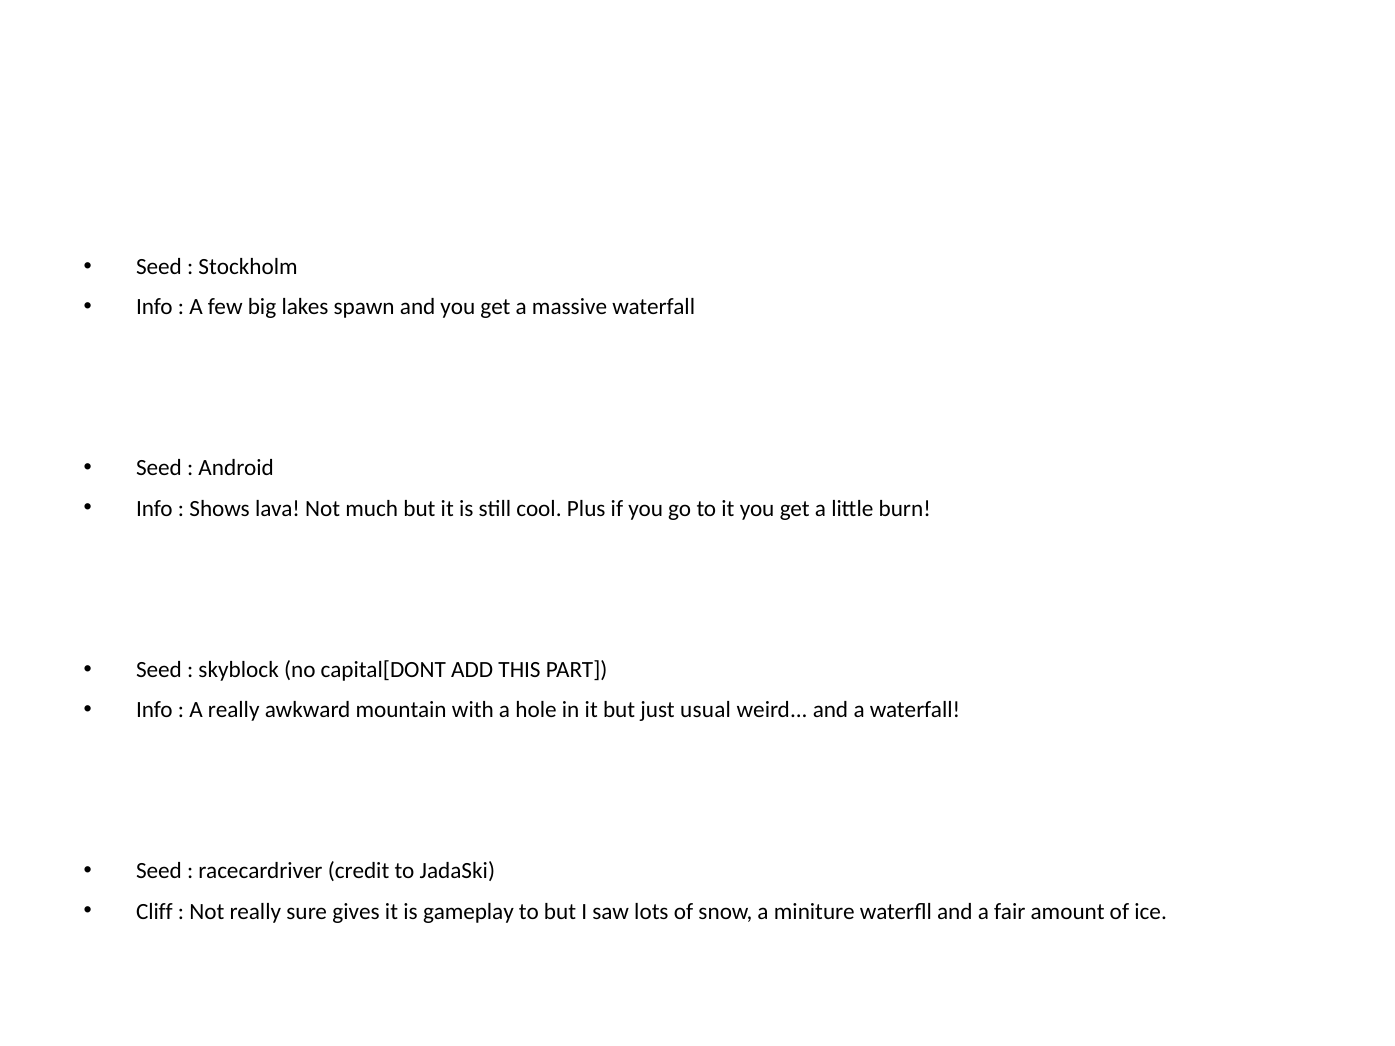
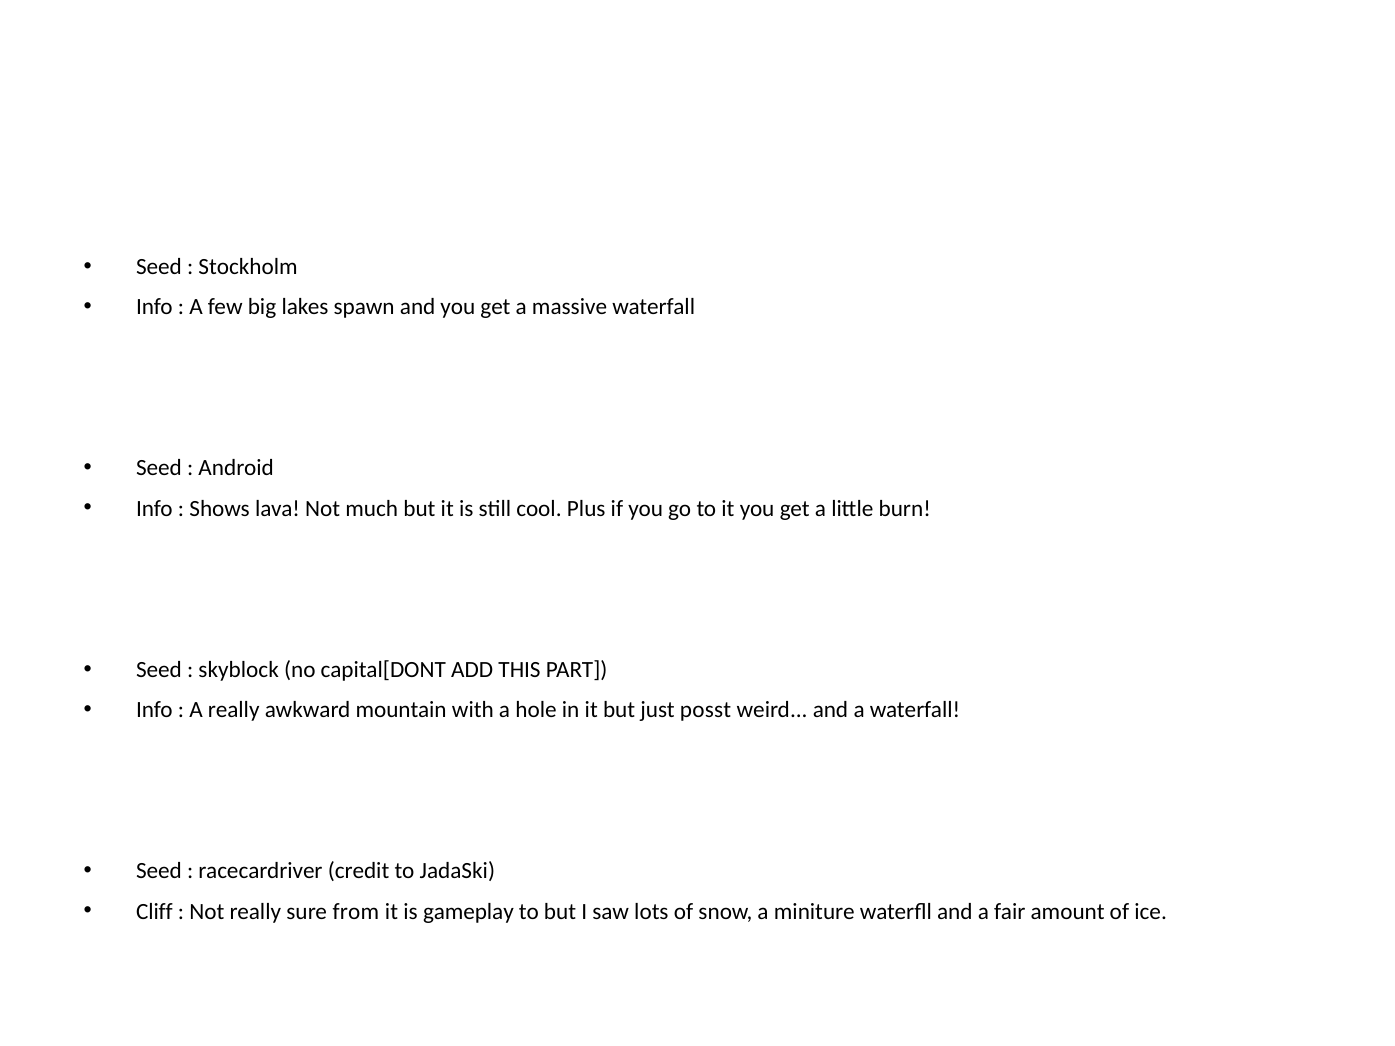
usual: usual -> posst (706, 710)
gives: gives -> from (356, 912)
